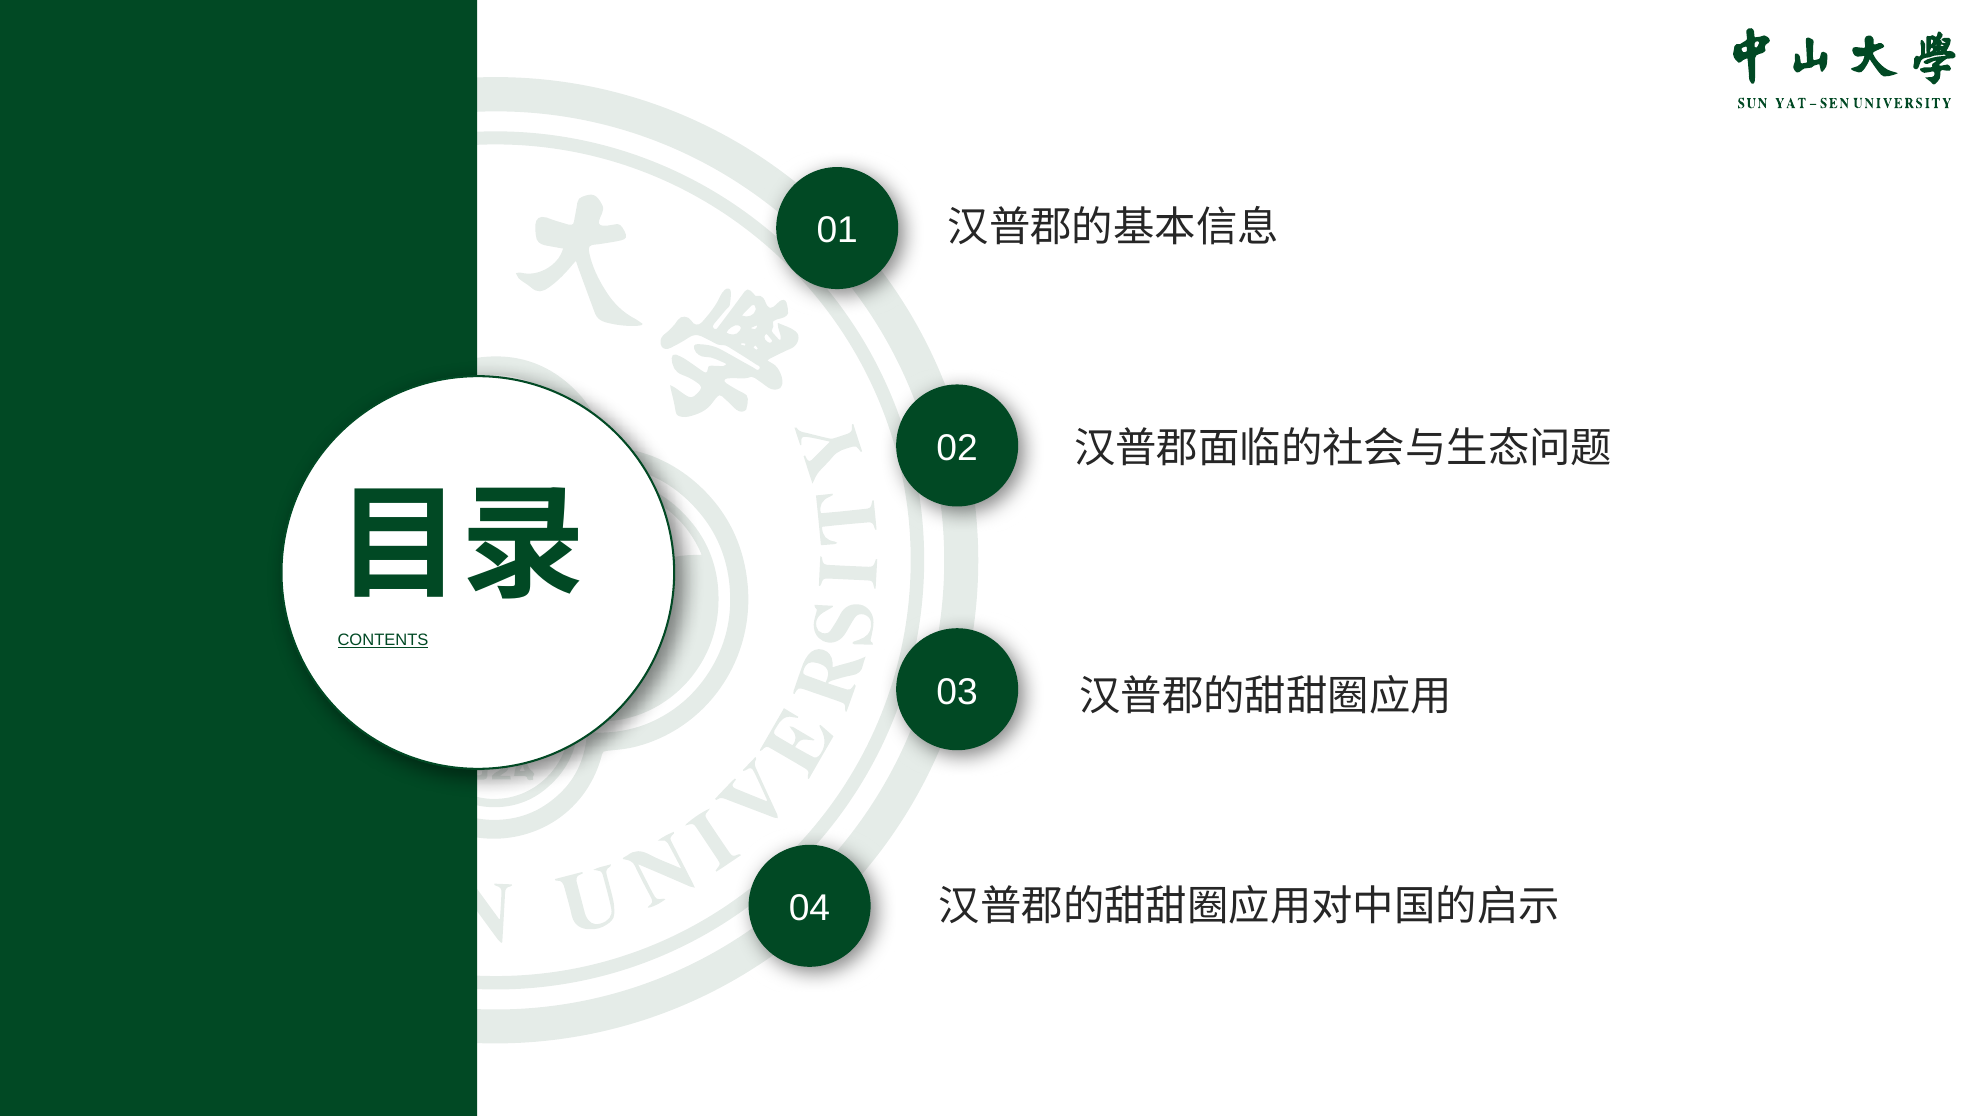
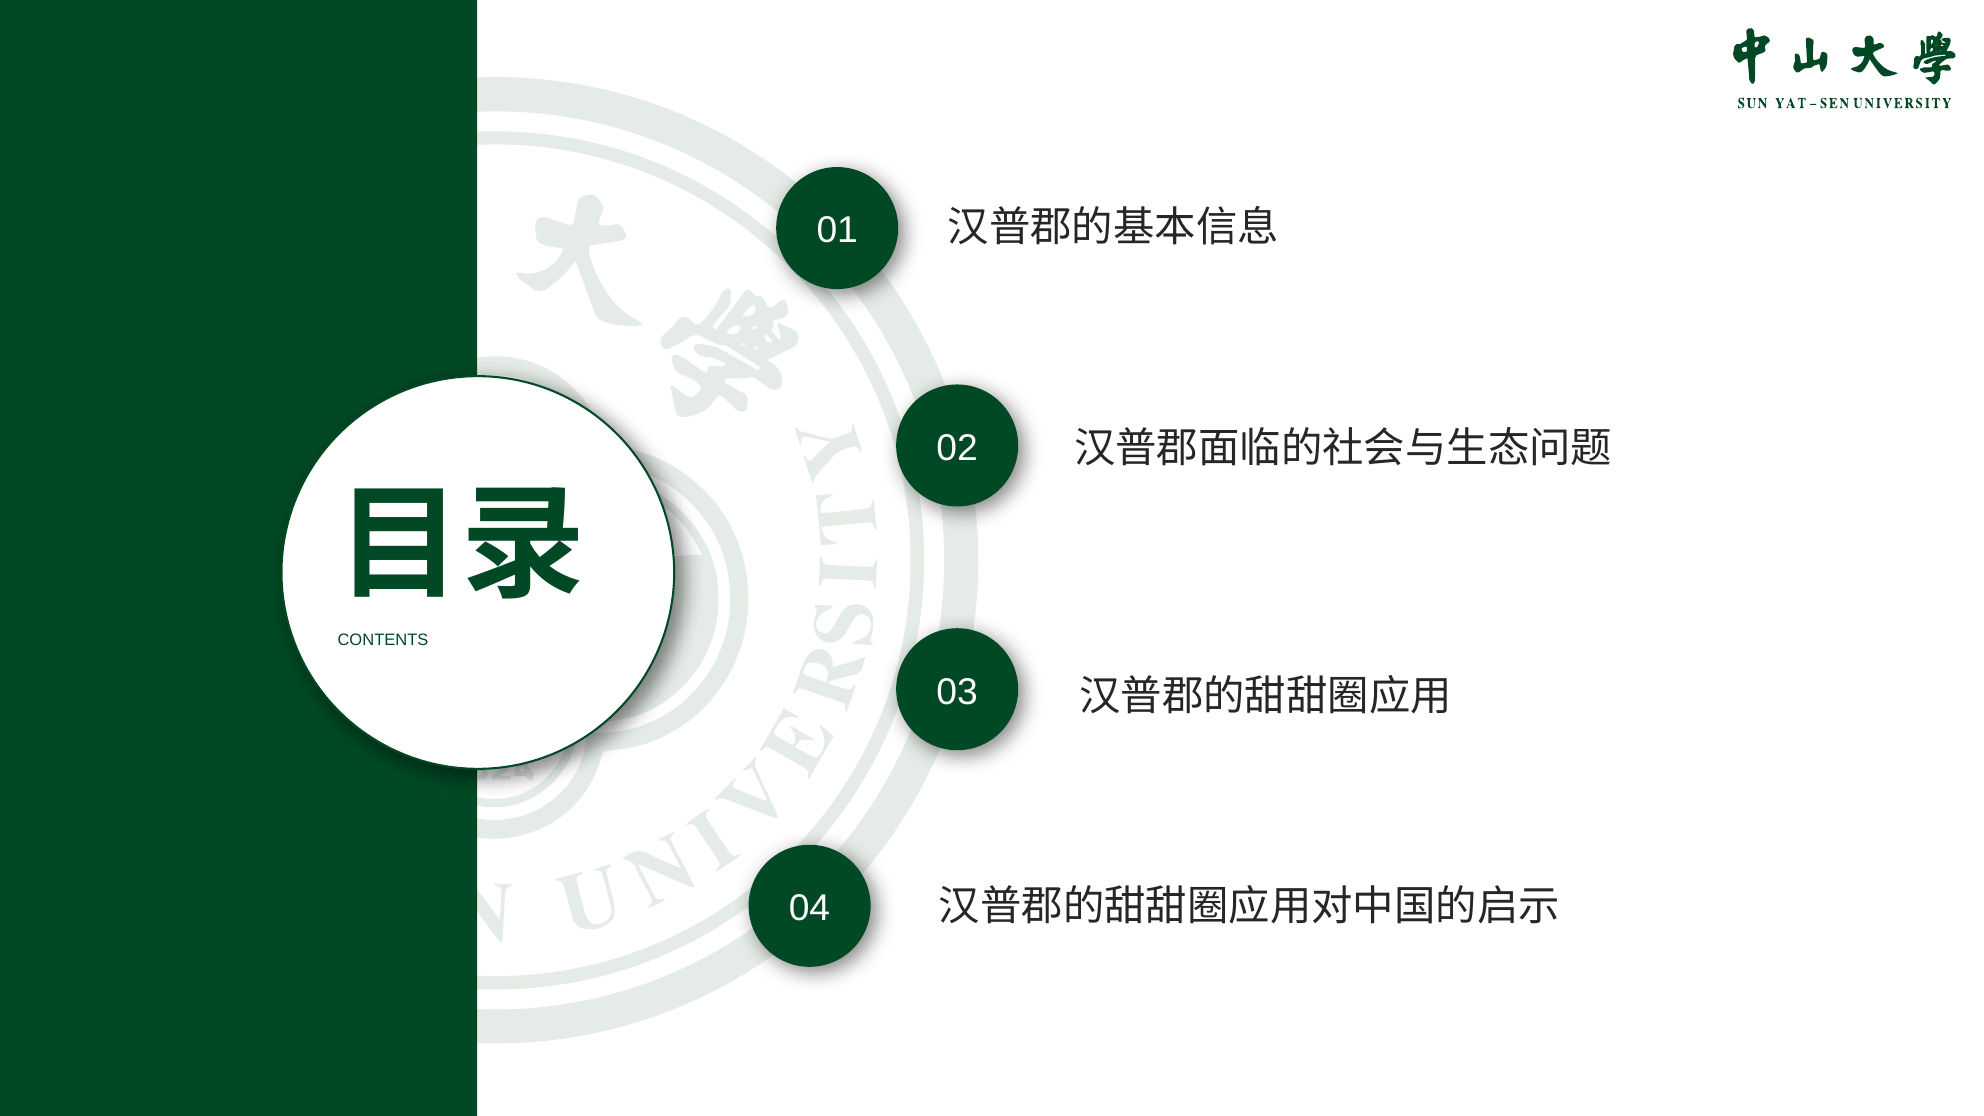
CONTENTS underline: present -> none (383, 640)
